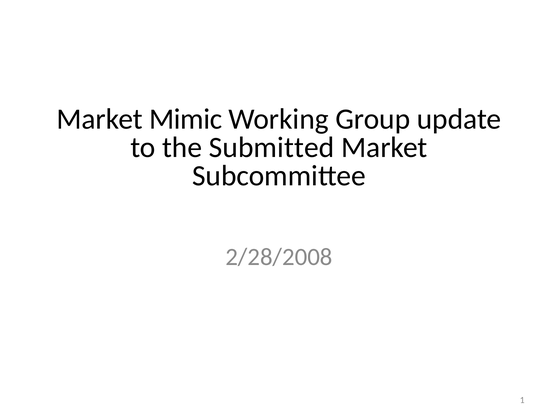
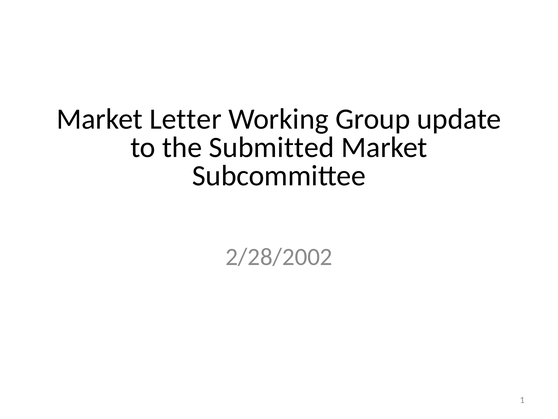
Mimic: Mimic -> Letter (186, 119)
2/28/2008: 2/28/2008 -> 2/28/2002 (279, 257)
